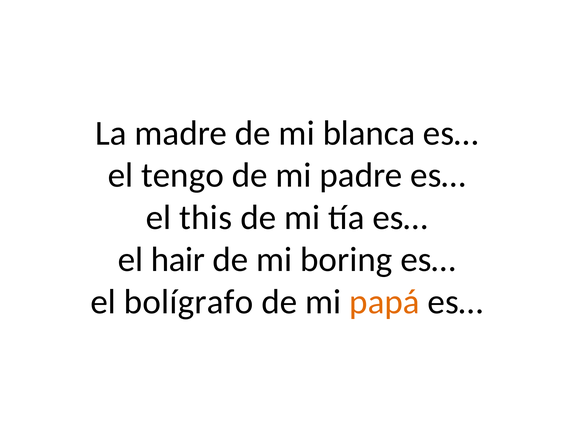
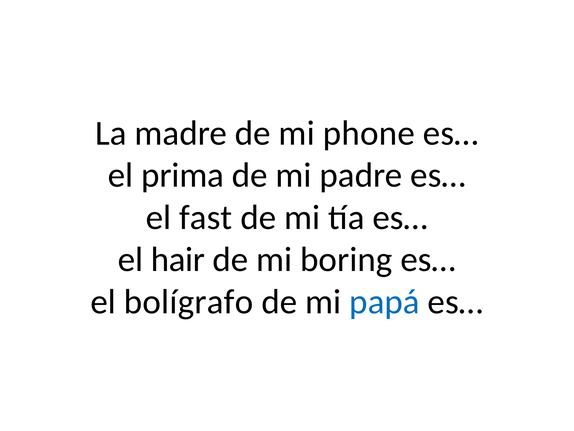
blanca: blanca -> phone (369, 133)
tengo: tengo -> prima (183, 175)
this: this -> fast (206, 217)
papá colour: orange -> blue (384, 301)
